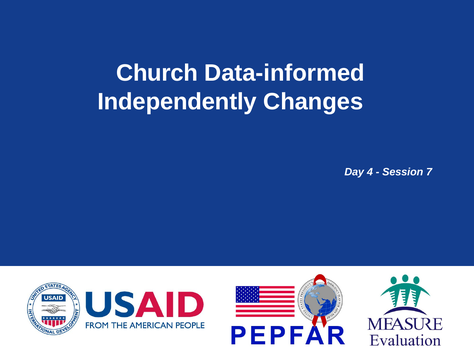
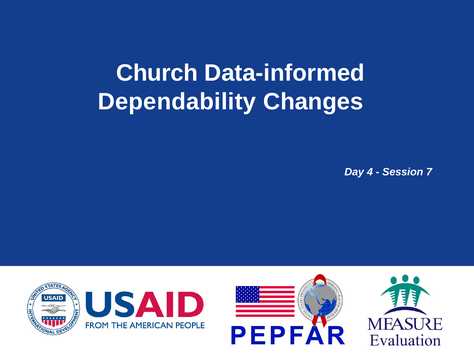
Independently: Independently -> Dependability (177, 102)
